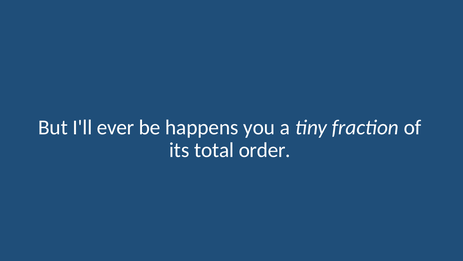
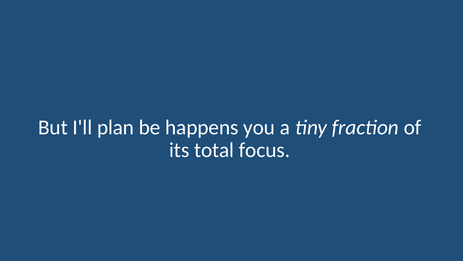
ever: ever -> plan (116, 127)
order: order -> focus (265, 150)
